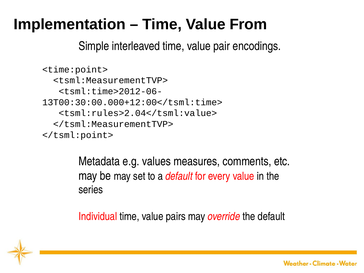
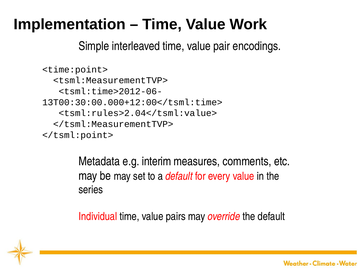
From: From -> Work (248, 24)
values: values -> interim (157, 161)
